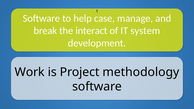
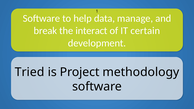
case: case -> data (104, 18)
system: system -> certain (145, 31)
Work: Work -> Tried (30, 72)
